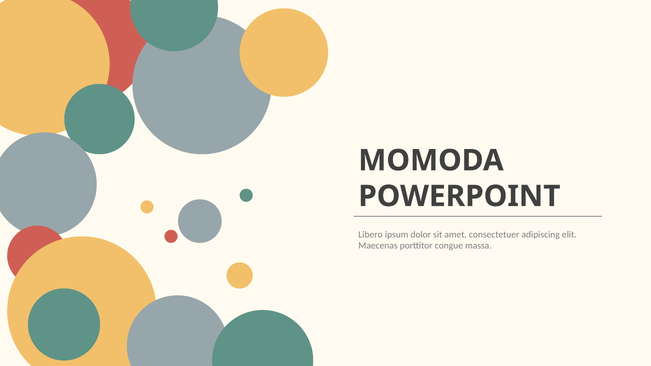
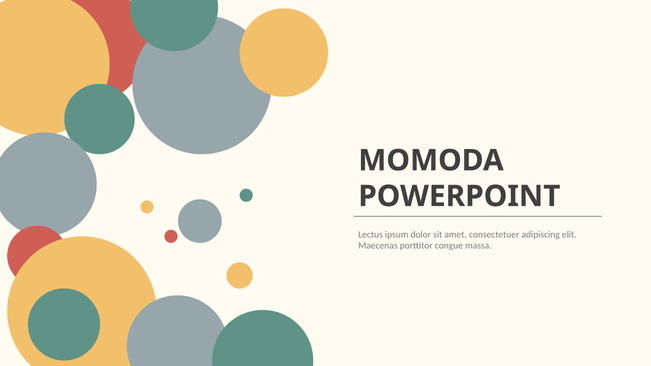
Libero: Libero -> Lectus (371, 235)
